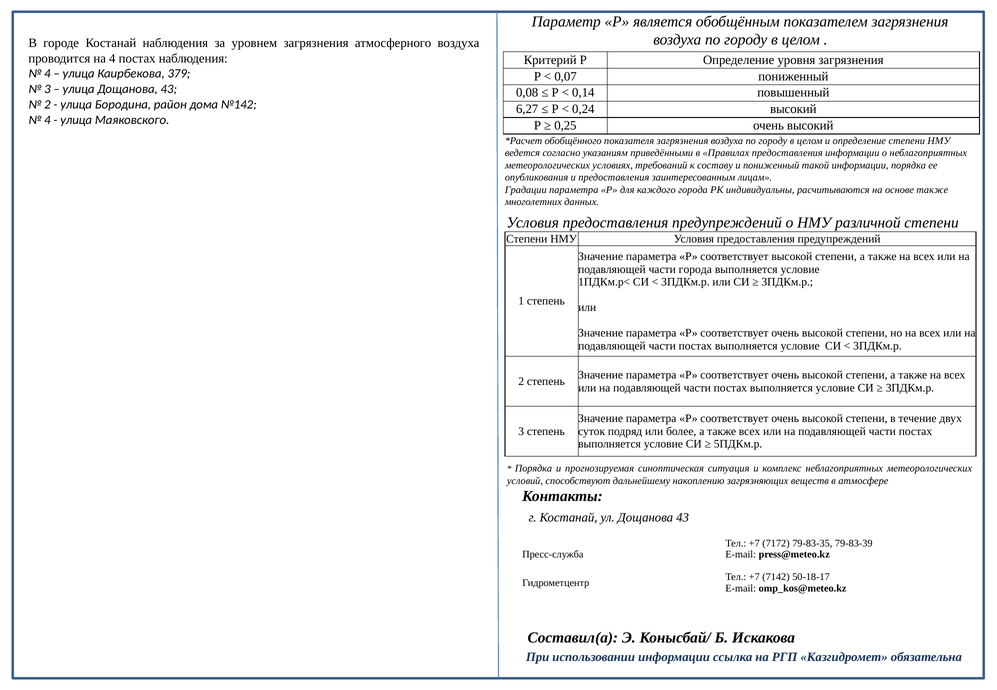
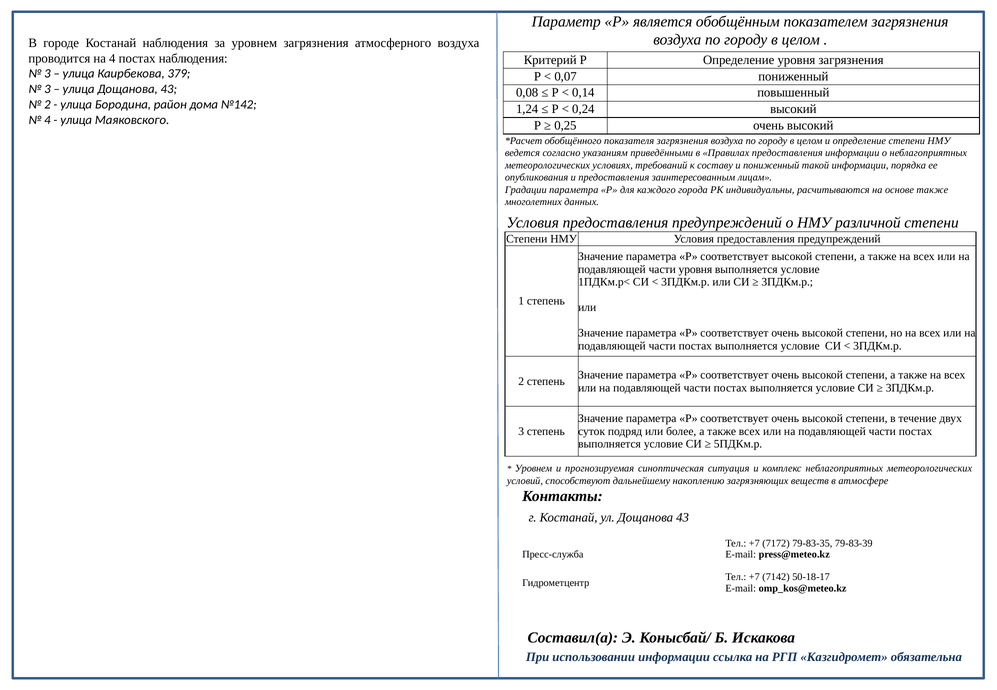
4: 4 -> 3 (47, 74)
6,27: 6,27 -> 1,24 (527, 109)
части города: города -> уровня (695, 269)
Порядка: Порядка -> Уровнем (534, 469)
